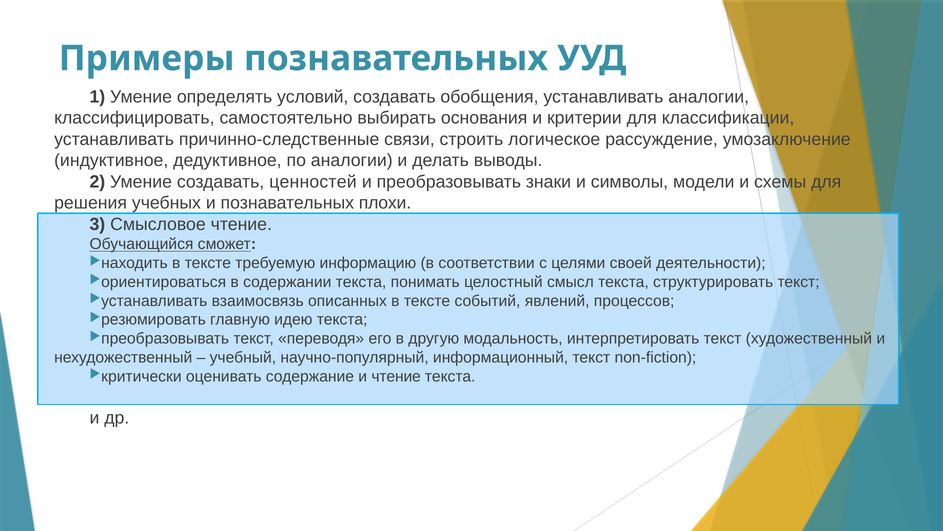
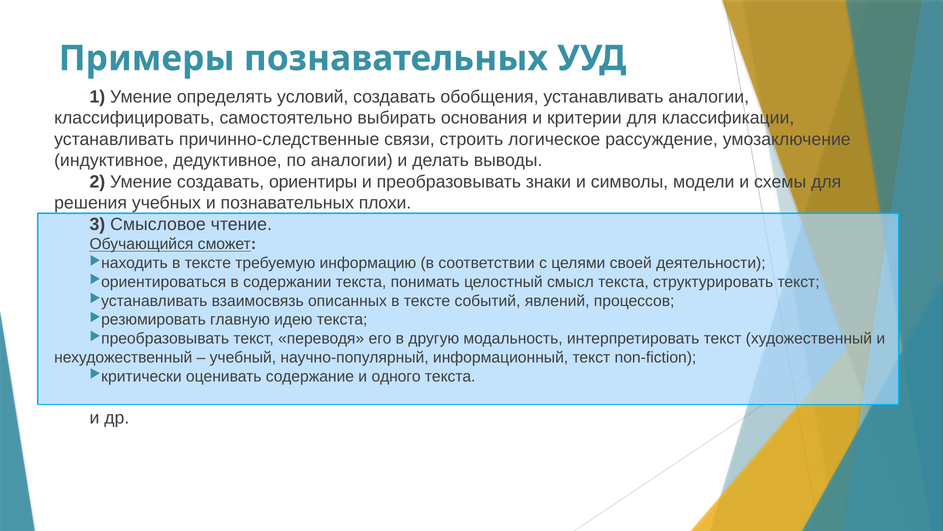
ценностей: ценностей -> ориентиры (313, 182)
и чтение: чтение -> одного (396, 376)
